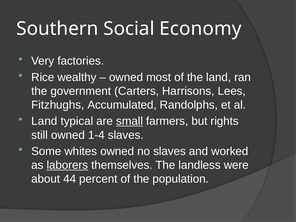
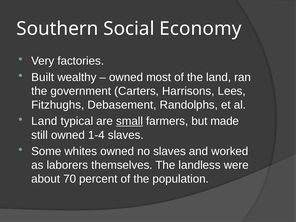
Rice: Rice -> Built (43, 77)
Accumulated: Accumulated -> Debasement (122, 105)
rights: rights -> made (225, 121)
laborers underline: present -> none (67, 165)
44: 44 -> 70 (70, 179)
